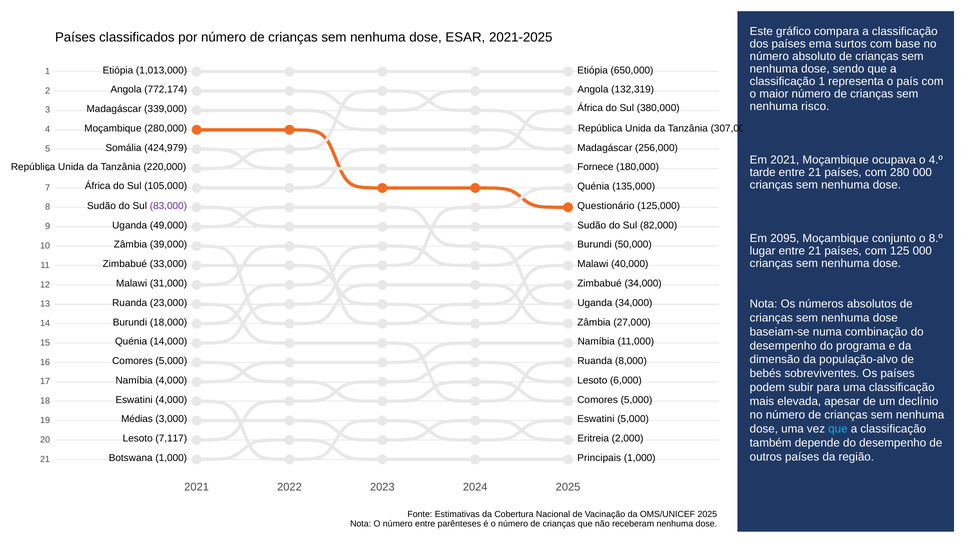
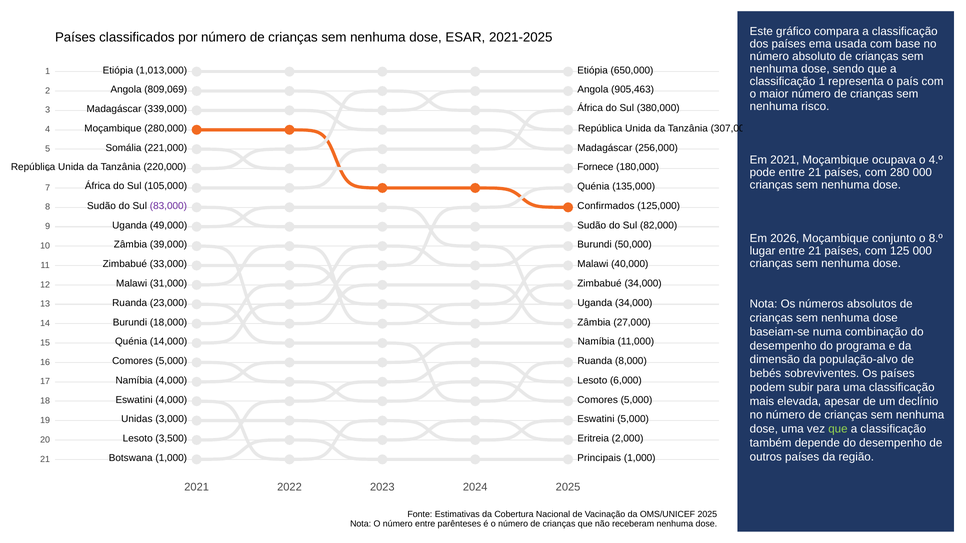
surtos: surtos -> usada (851, 44)
772,174: 772,174 -> 809,069 (166, 90)
132,319: 132,319 -> 905,463 (633, 90)
424,979: 424,979 -> 221,000 (166, 148)
tarde: tarde -> pode (763, 172)
Questionário: Questionário -> Confirmados (606, 206)
2095: 2095 -> 2026 (785, 238)
Médias: Médias -> Unidas (137, 419)
que colour: light blue -> light green (838, 429)
7,117: 7,117 -> 3,500 (171, 439)
